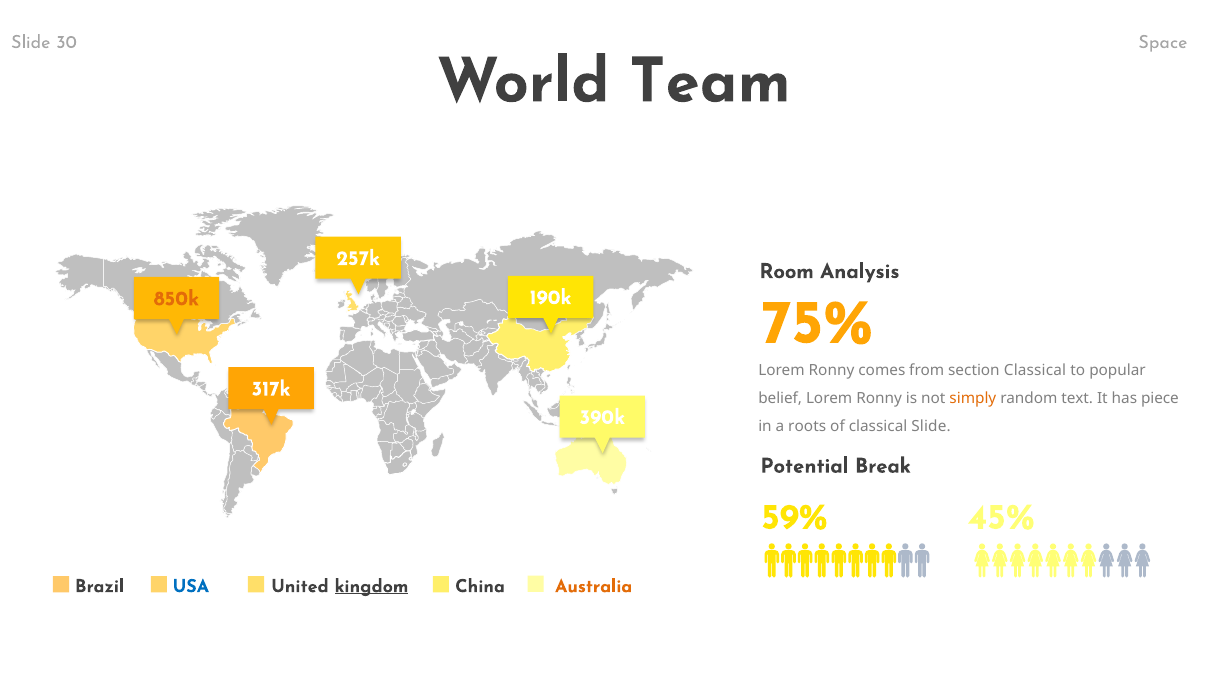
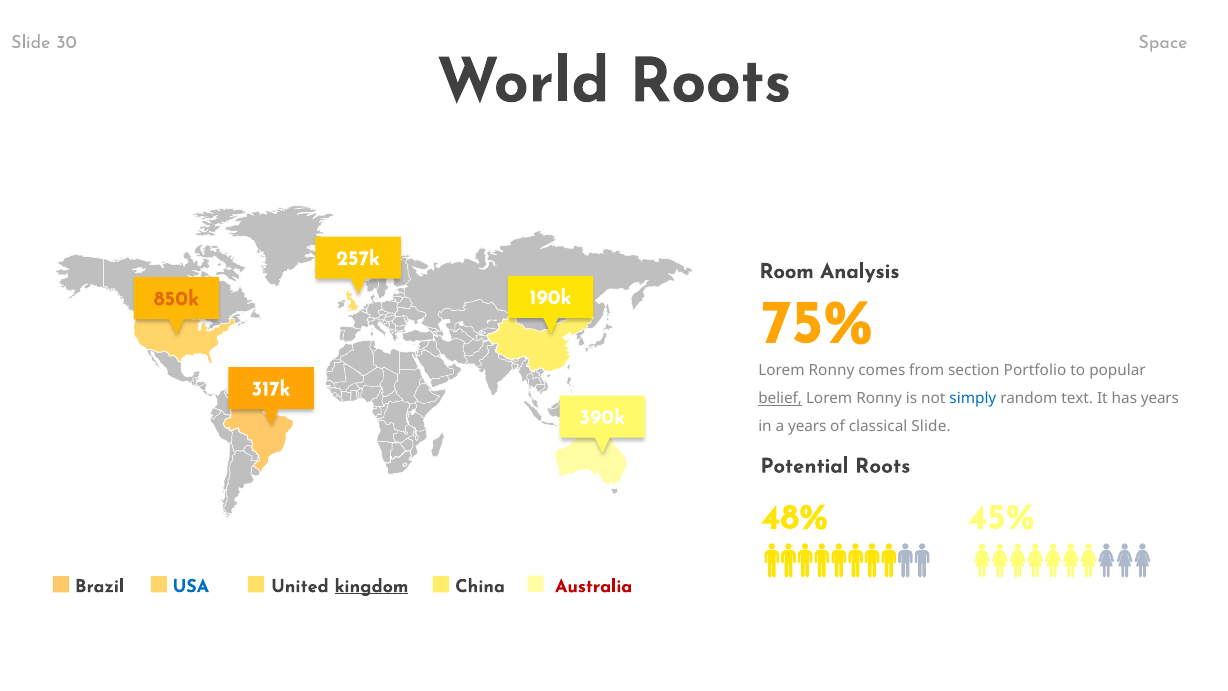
World Team: Team -> Roots (710, 81)
section Classical: Classical -> Portfolio (1035, 371)
belief underline: none -> present (780, 398)
simply colour: orange -> blue (973, 398)
has piece: piece -> years (1160, 398)
a roots: roots -> years (807, 426)
Potential Break: Break -> Roots (883, 466)
59%: 59% -> 48% (794, 517)
Australia colour: orange -> red (594, 586)
